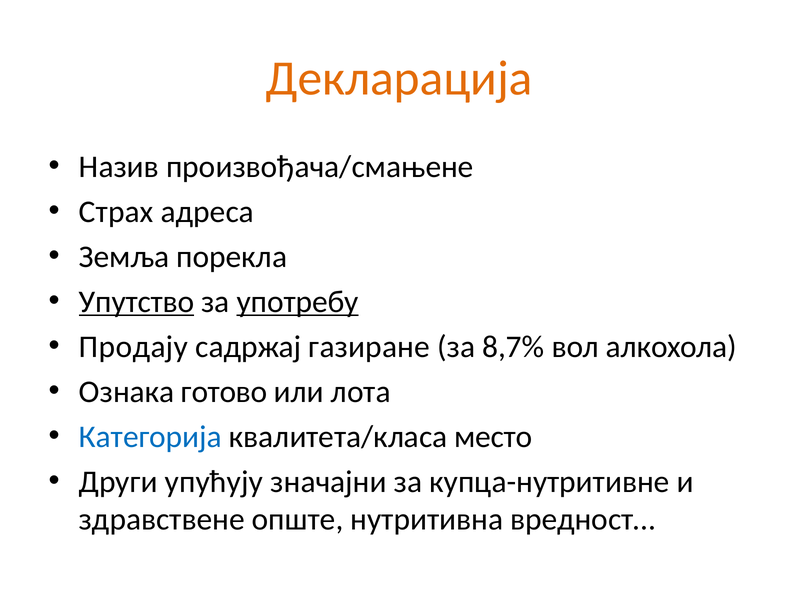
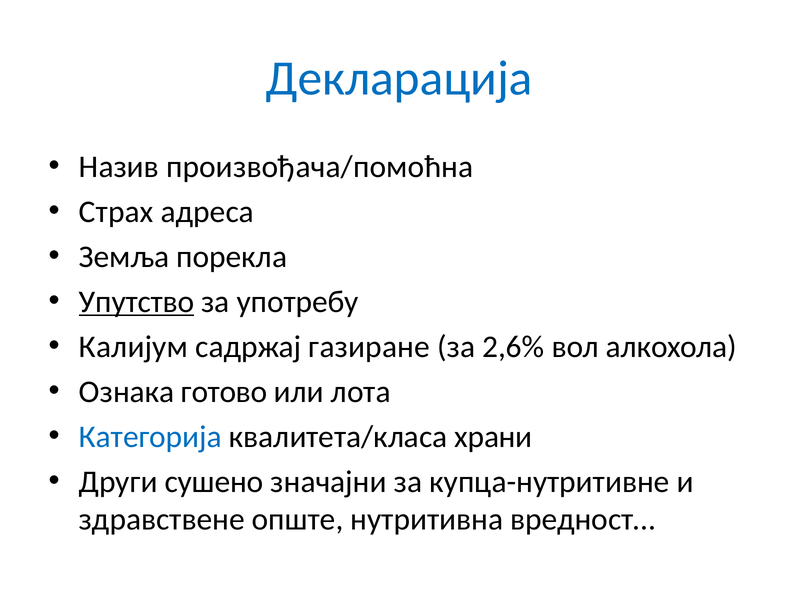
Декларација colour: orange -> blue (399, 78)
произвођача/смањене: произвођача/смањене -> произвођача/помоћна (320, 167)
употребу underline: present -> none (298, 302)
Прoдajу: Прoдajу -> Калијум (134, 347)
8,7%: 8,7% -> 2,6% (513, 347)
место: место -> храни (493, 437)
упућују: упућују -> сушено (214, 482)
